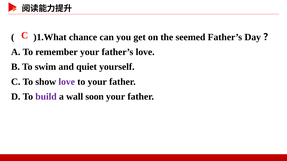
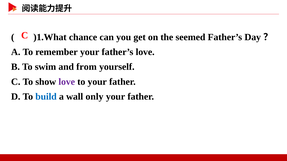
quiet: quiet -> from (86, 67)
build colour: purple -> blue (46, 97)
soon: soon -> only (95, 97)
